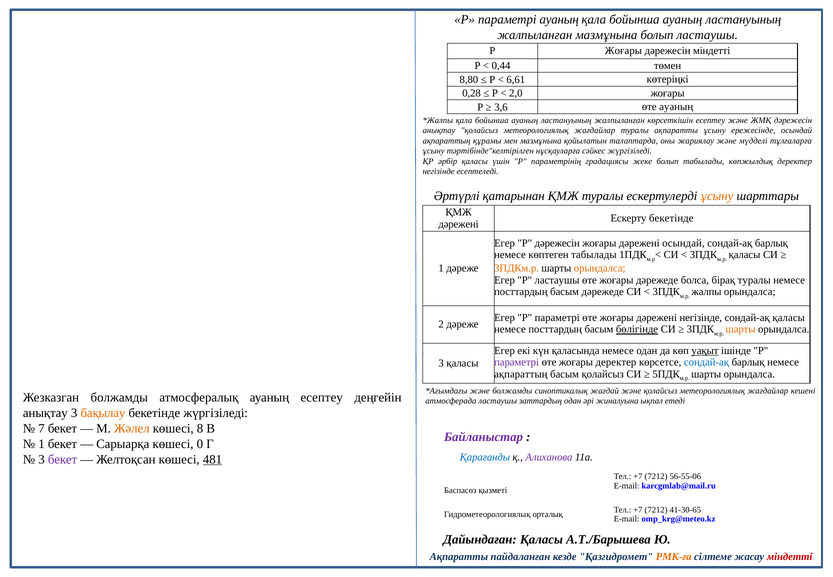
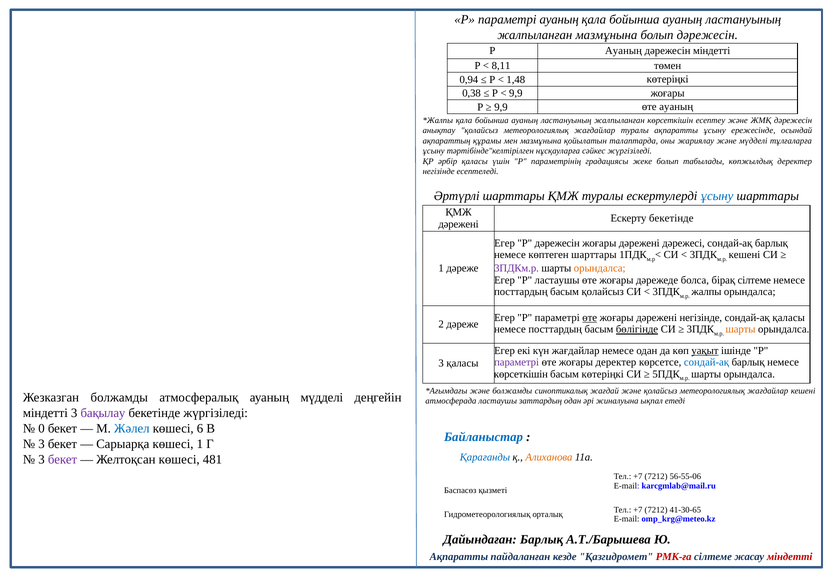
болып ластаушы: ластаушы -> дәрежесін (707, 35)
Р Жоғары: Жоғары -> Ауаның (623, 51)
0,44: 0,44 -> 8,11 (501, 66)
8,80: 8,80 -> 0,94 (469, 80)
6,61: 6,61 -> 1,48 (516, 80)
0,28: 0,28 -> 0,38 (472, 93)
2,0: 2,0 -> 9,9 (516, 93)
3,6: 3,6 -> 9,9 (501, 107)
Әртүрлі қатарынан: қатарынан -> шарттары (514, 196)
ұсыну colour: orange -> blue (717, 196)
дәрежені осындай: осындай -> дәрежесі (684, 243)
көптеген табылады: табылады -> шарттары (594, 255)
қаласы: қаласы -> кешені (744, 255)
3ПДКм.р colour: orange -> purple (516, 268)
бірақ туралы: туралы -> сілтеме (754, 280)
басым дәрежеде: дәрежеде -> қолайсыз (603, 292)
өте underline: none -> present (590, 318)
күн қаласында: қаласында -> жағдайлар (576, 350)
ақпараттың: ақпараттың -> көрсеткішін (521, 374)
басым қолайсыз: қолайсыз -> көтеріңкі (603, 374)
ауаның есептеу: есептеу -> мүдделі (322, 398)
анықтау: анықтау -> міндетті (45, 413)
бақылау colour: orange -> purple (103, 413)
7: 7 -> 0 (42, 428)
Жәлел colour: orange -> blue (132, 428)
8: 8 -> 6 (200, 428)
Байланыстар colour: purple -> blue (483, 437)
1: 1 -> 3 (42, 444)
көшесі 0: 0 -> 1 (200, 444)
Алиханова colour: purple -> orange (549, 457)
481 underline: present -> none (212, 459)
Дайындаған Қаласы: Қаласы -> Барлық (542, 539)
РМК-ға colour: orange -> red (674, 556)
